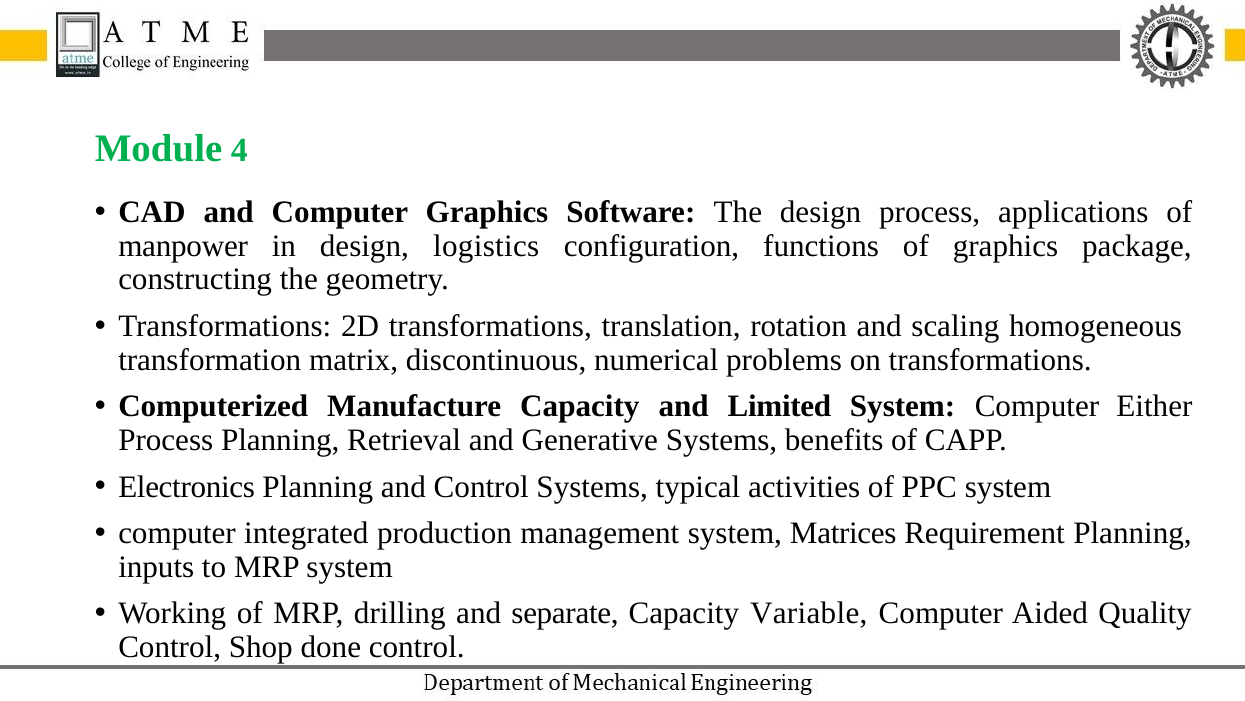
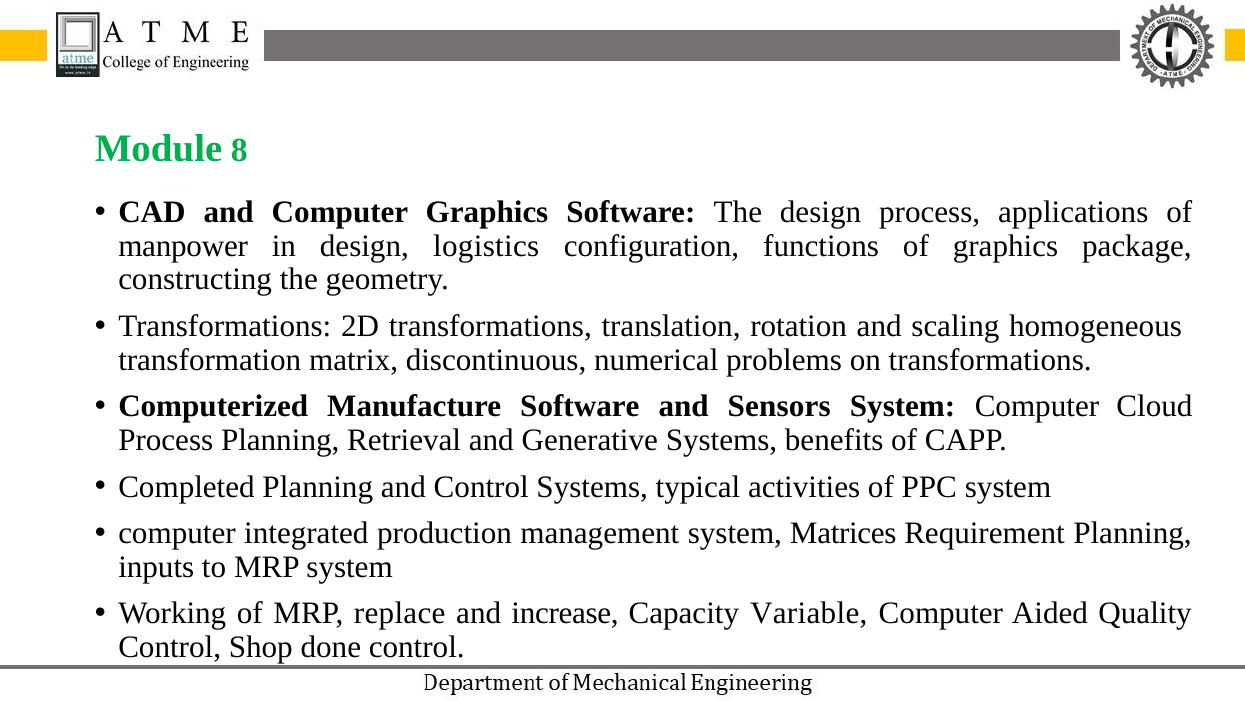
4: 4 -> 8 (239, 151)
Manufacture Capacity: Capacity -> Software (580, 406)
Limited: Limited -> Sensors (779, 406)
Either: Either -> Cloud (1154, 406)
Electronics: Electronics -> Completed (186, 486)
drilling: drilling -> replace (400, 613)
separate: separate -> increase (565, 613)
